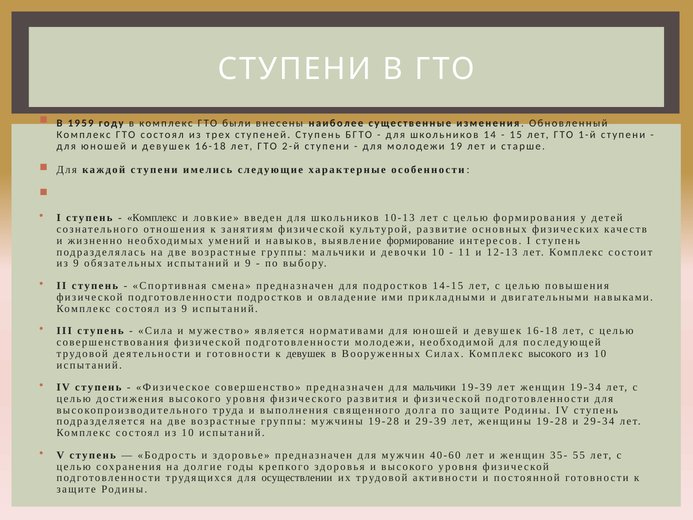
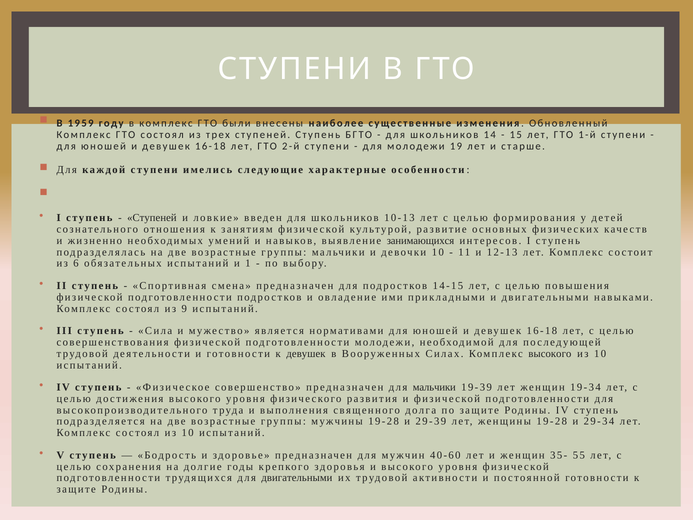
Комплекс: Комплекс -> Ступеней (152, 218)
формирование: формирование -> занимающихся (420, 241)
9: 9 -> 6 (76, 263)
и 9: 9 -> 1 (248, 263)
для осуществлении: осуществлении -> двигательными (297, 478)
